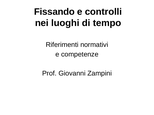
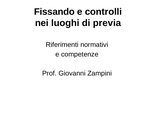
tempo: tempo -> previa (107, 23)
